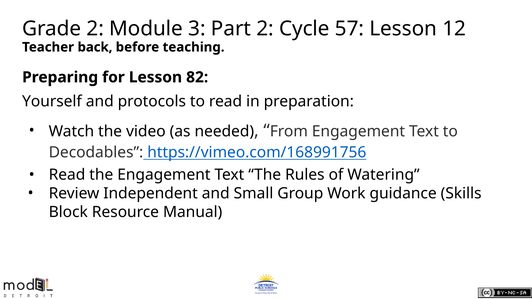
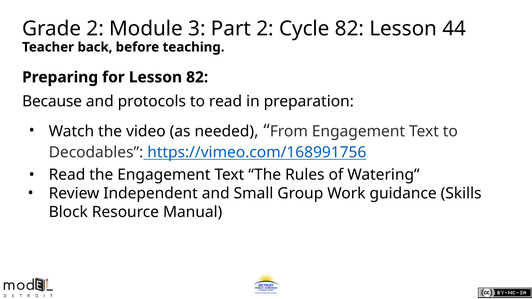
Cycle 57: 57 -> 82 (350, 29)
12: 12 -> 44 (454, 29)
Yourself: Yourself -> Because (52, 101)
